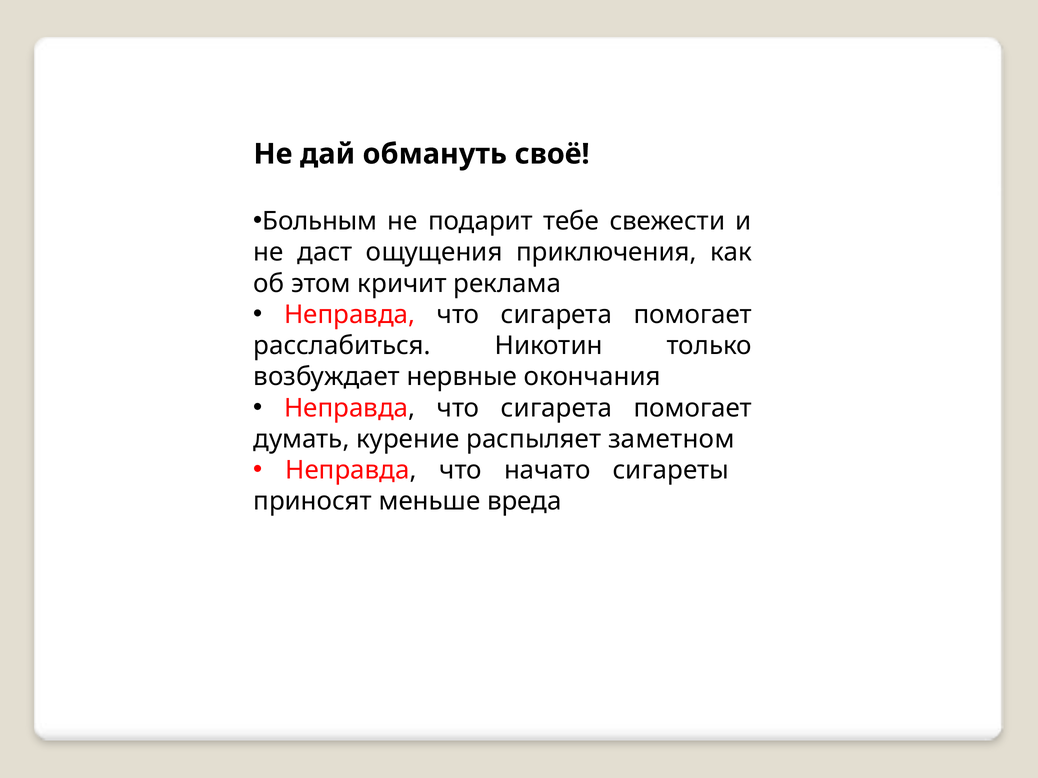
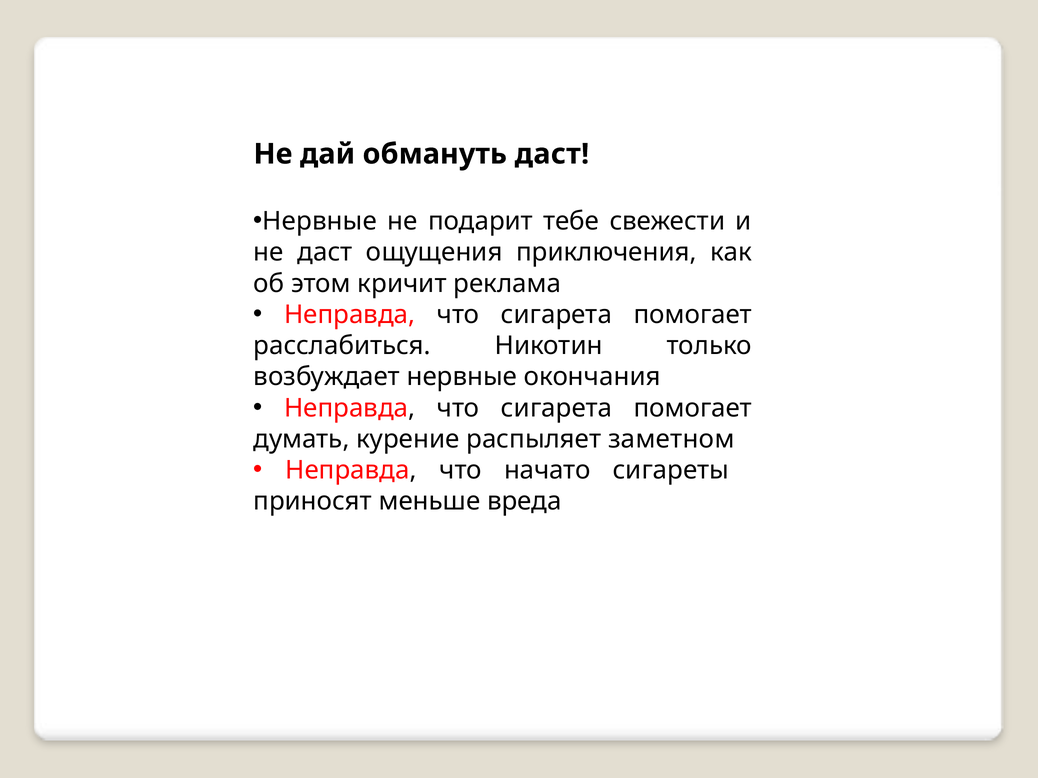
обмануть своё: своё -> даст (552, 154)
Больным: Больным -> Нервные (320, 221)
